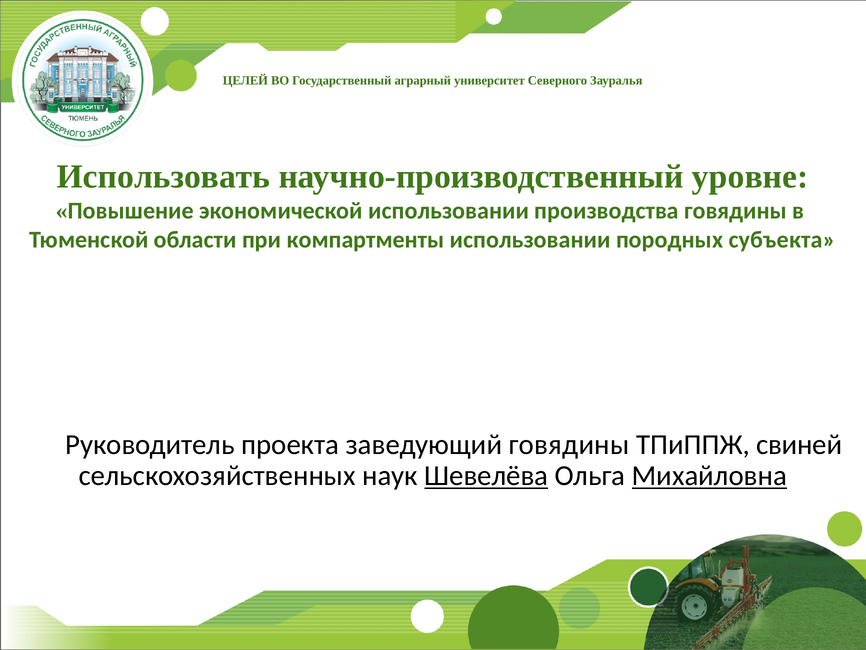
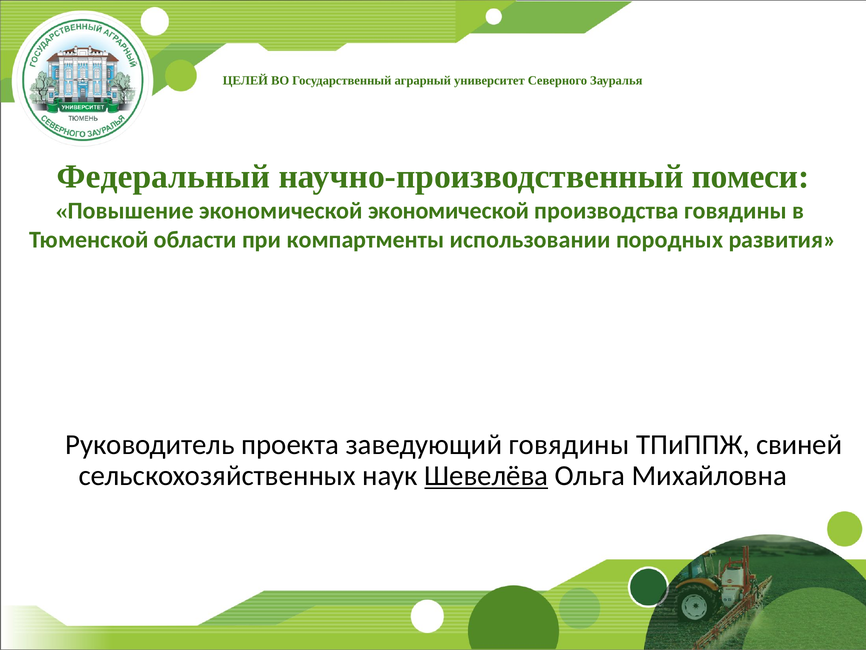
Использовать: Использовать -> Федеральный (163, 177)
уровне: уровне -> помеси (750, 177)
экономической использовании: использовании -> экономической (449, 211)
субъекта: субъекта -> развития (782, 240)
Михайловна underline: present -> none (709, 476)
